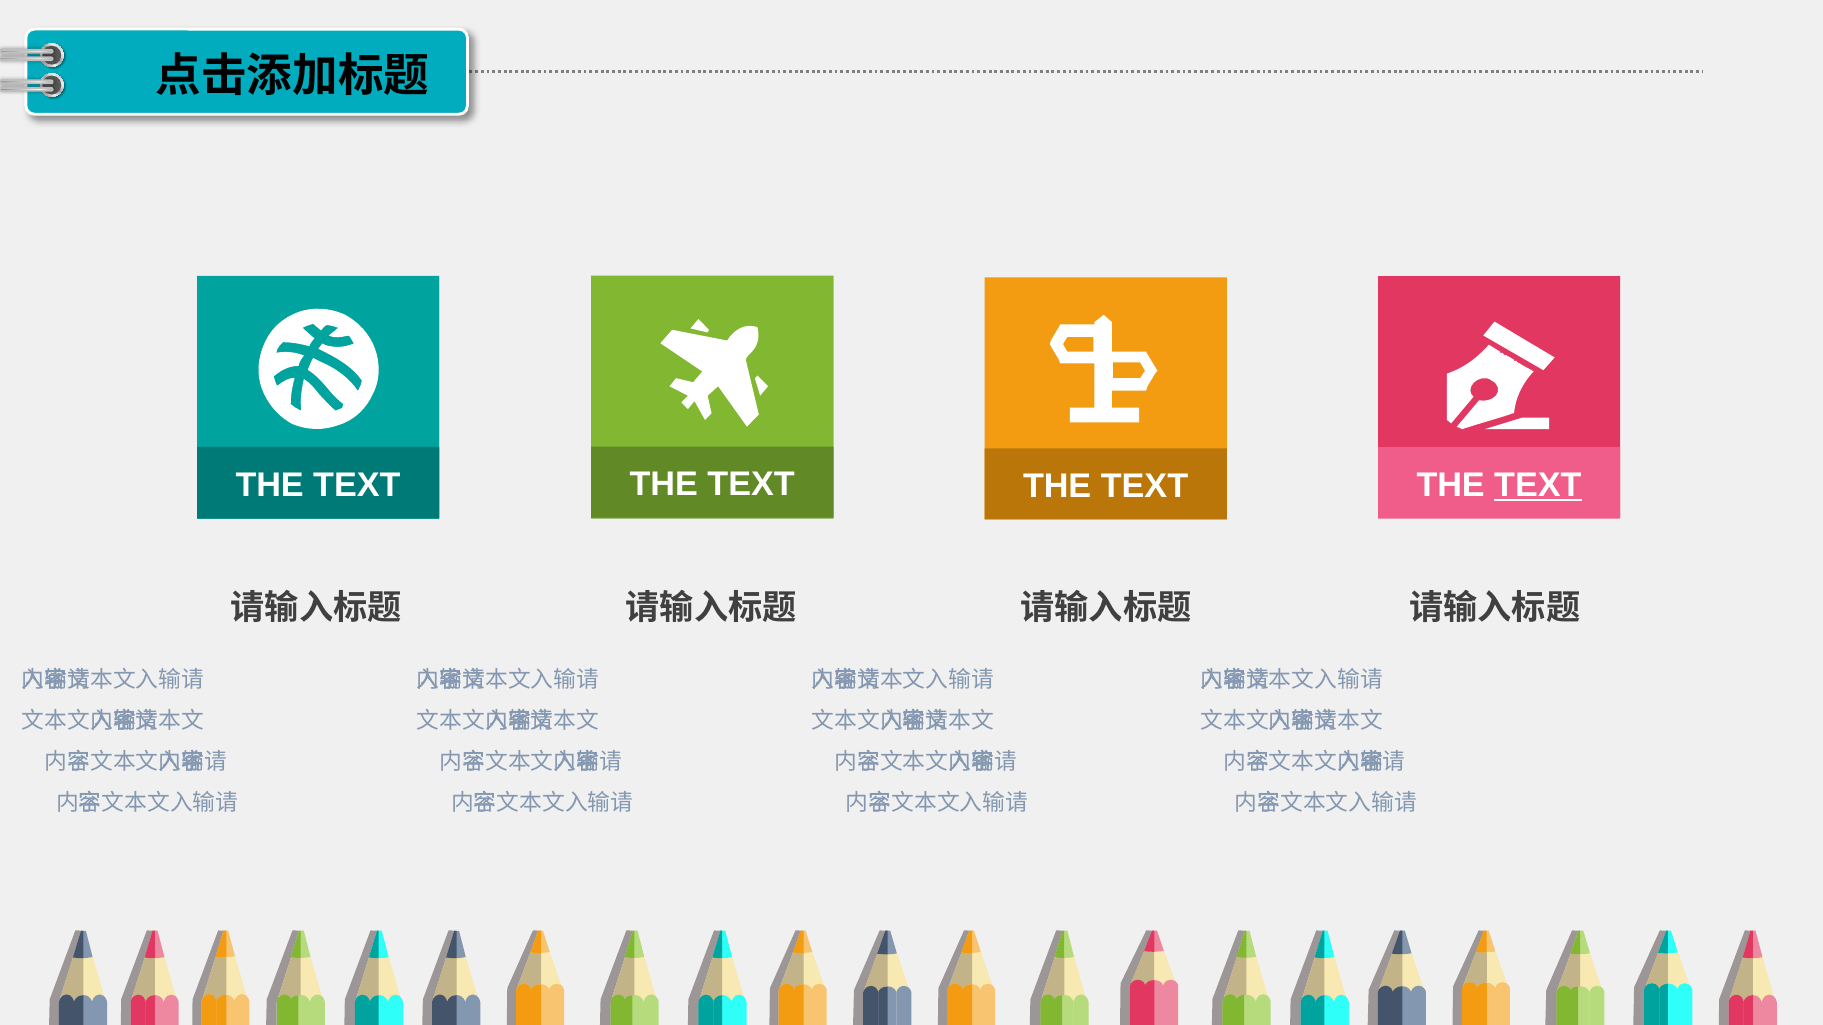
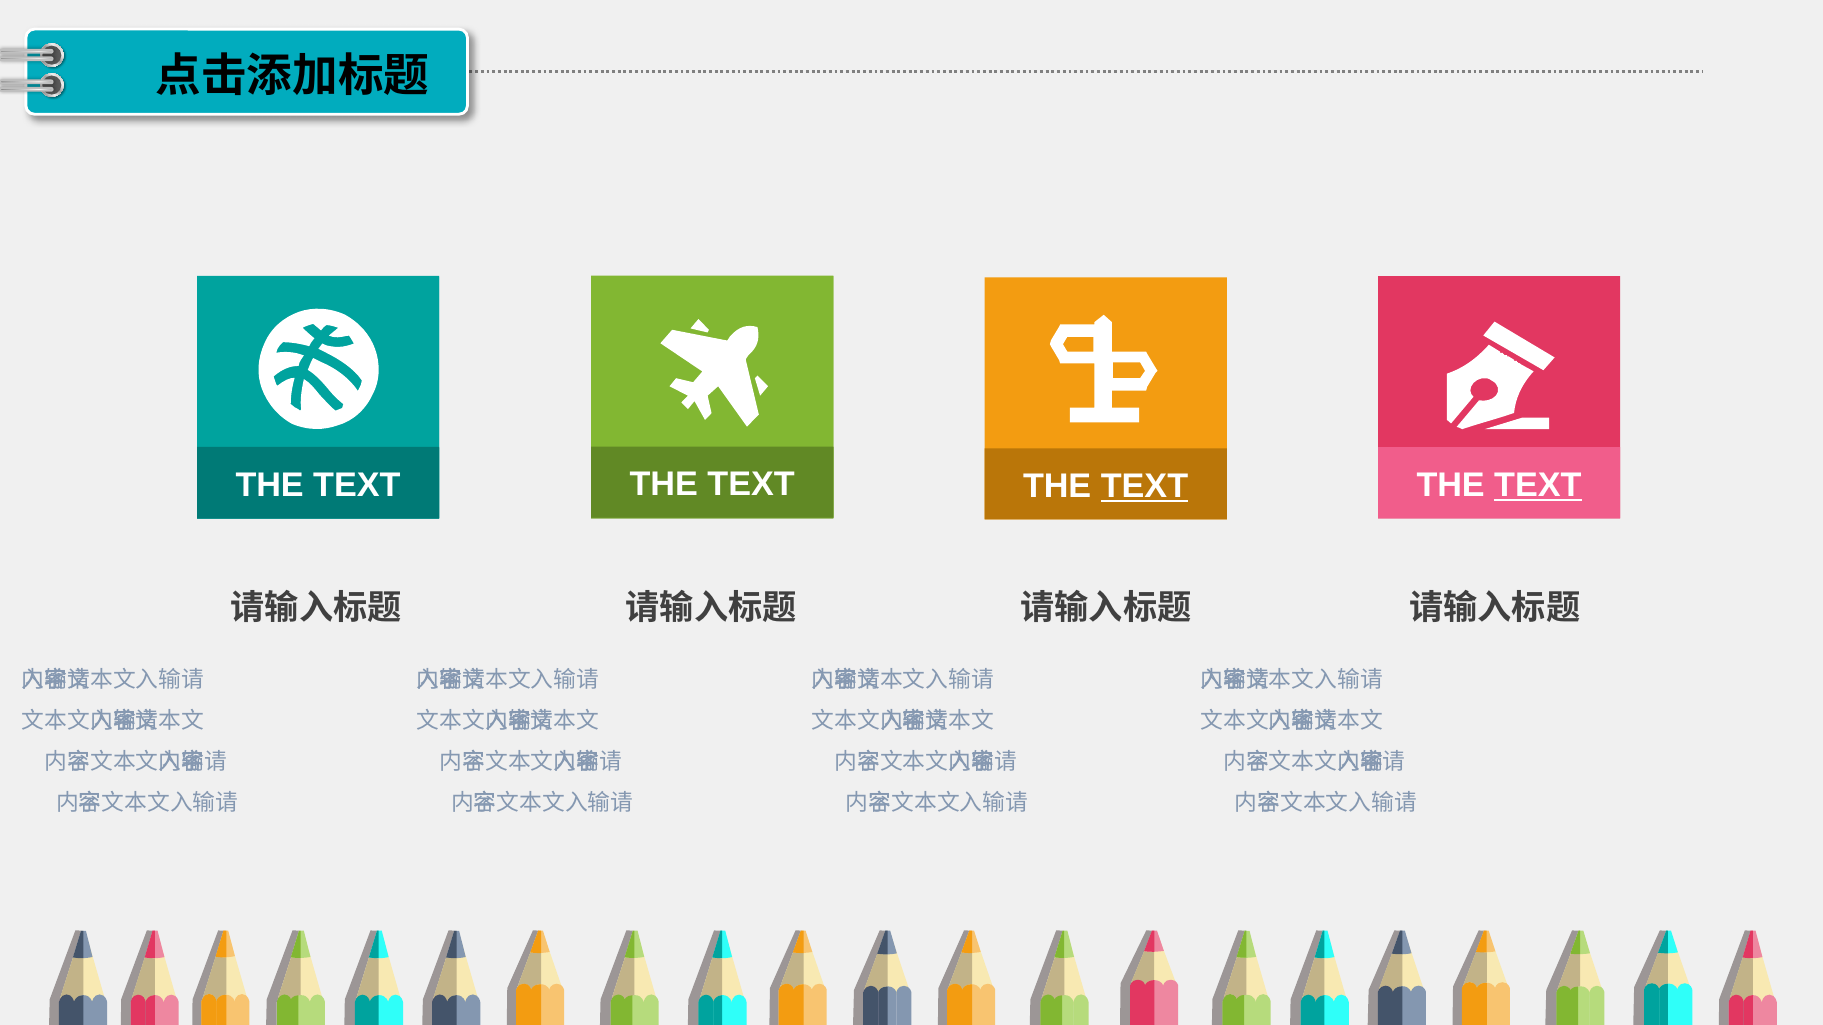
TEXT underline: none -> present (1144, 487)
